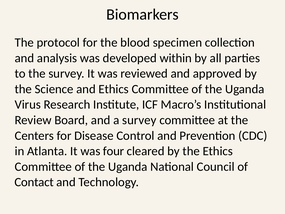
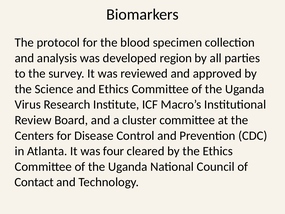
within: within -> region (176, 58)
a survey: survey -> cluster (139, 120)
